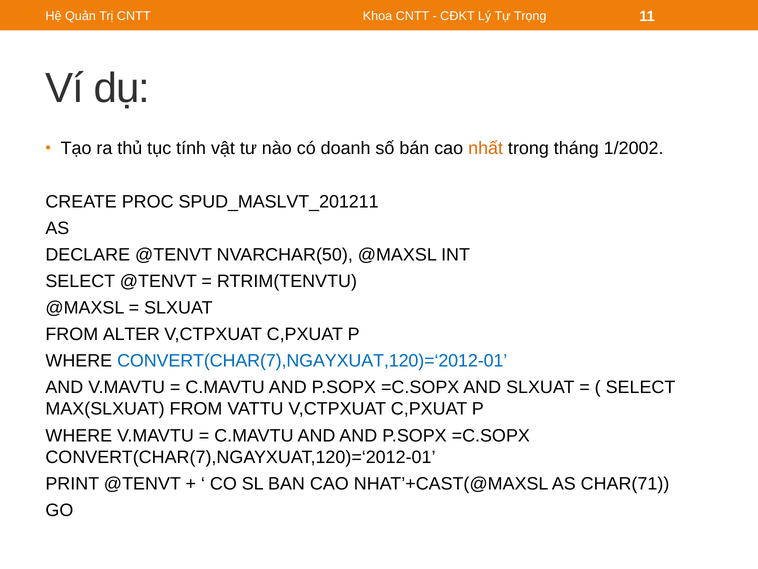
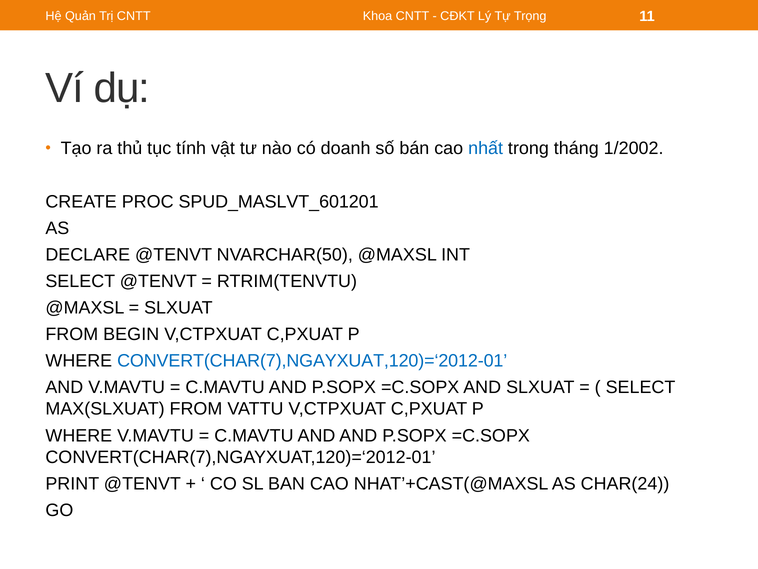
nhất colour: orange -> blue (486, 148)
SPUD_MASLVT_201211: SPUD_MASLVT_201211 -> SPUD_MASLVT_601201 (279, 201)
ALTER: ALTER -> BEGIN (131, 334)
CHAR(71: CHAR(71 -> CHAR(24 (625, 483)
